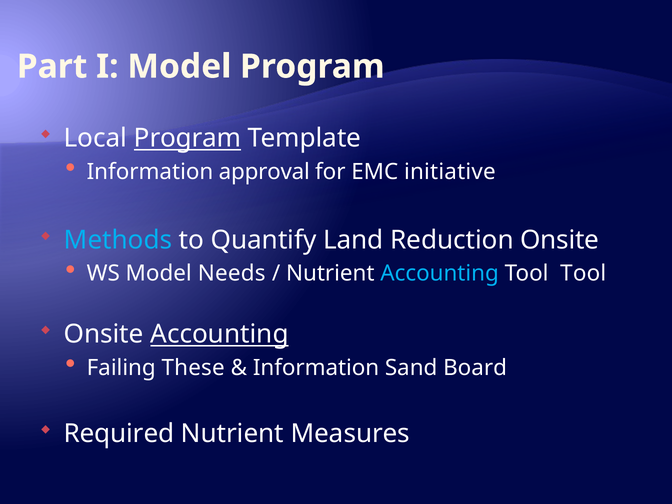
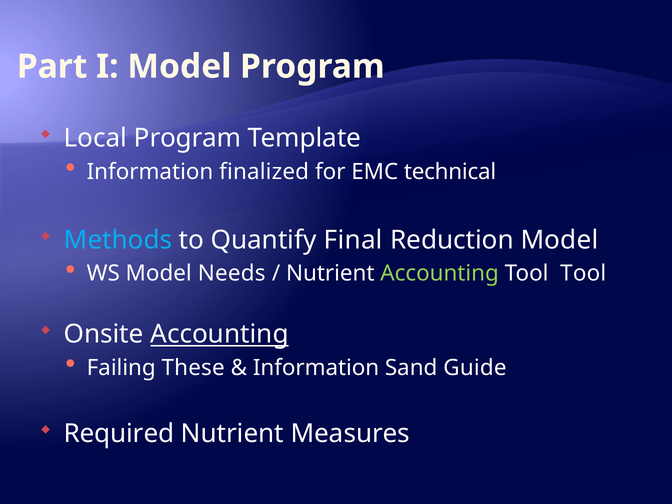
Program underline: present -> none (188, 138)
approval: approval -> finalized (264, 172)
initiative: initiative -> technical (450, 172)
Land: Land -> Final (353, 240)
Reduction Onsite: Onsite -> Model (559, 240)
Accounting colour: light blue -> light green (440, 274)
Board: Board -> Guide (475, 368)
